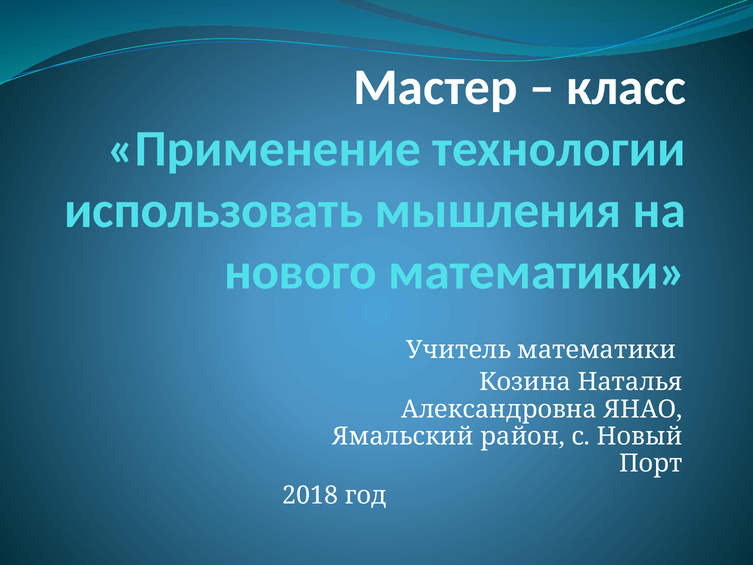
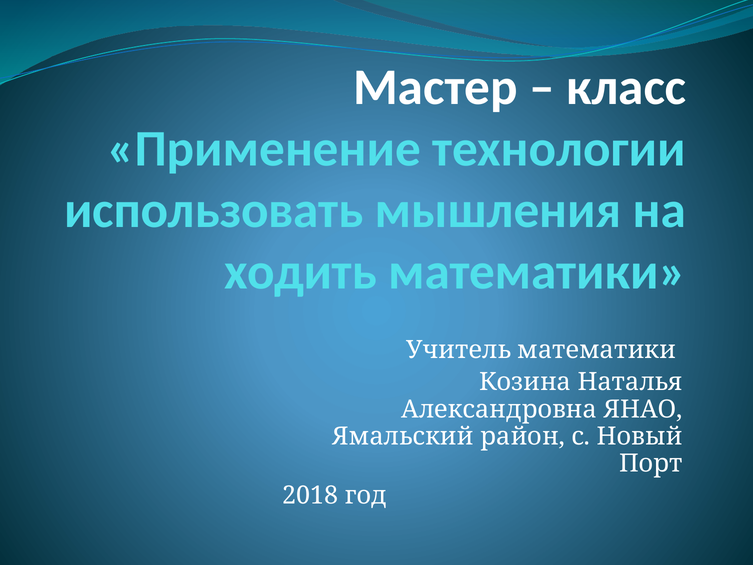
нового: нового -> ходить (300, 272)
